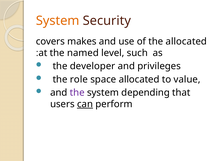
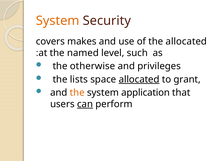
developer: developer -> otherwise (93, 66)
role: role -> lists (79, 80)
allocated underline: none -> present (139, 80)
value: value -> grant (187, 80)
the colour: purple -> orange (77, 93)
depending: depending -> application (146, 93)
